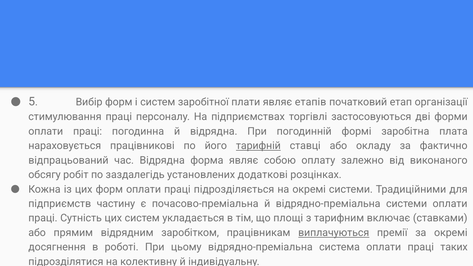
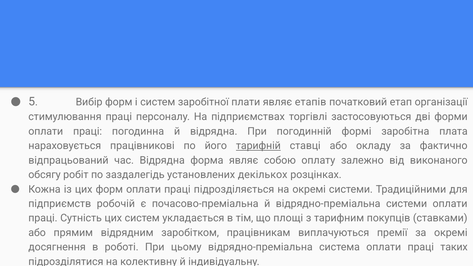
додаткові: додаткові -> декількох (263, 175)
частину: частину -> робочій (116, 204)
включає: включає -> покупців (389, 218)
виплачуються underline: present -> none (334, 233)
